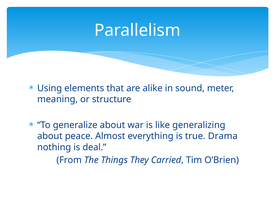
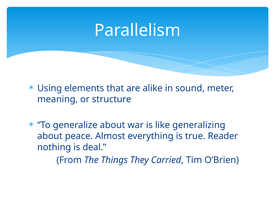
Drama: Drama -> Reader (223, 136)
